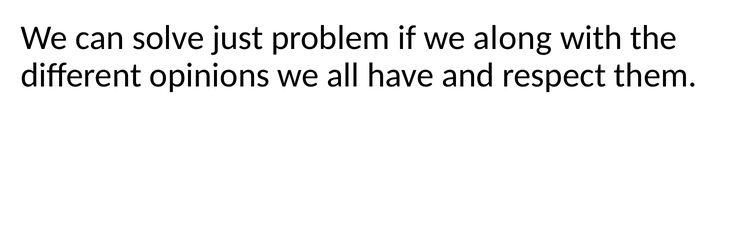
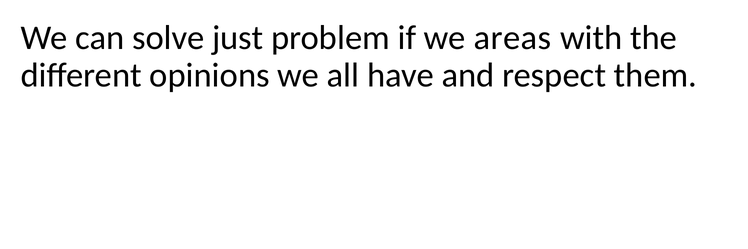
along: along -> areas (513, 38)
